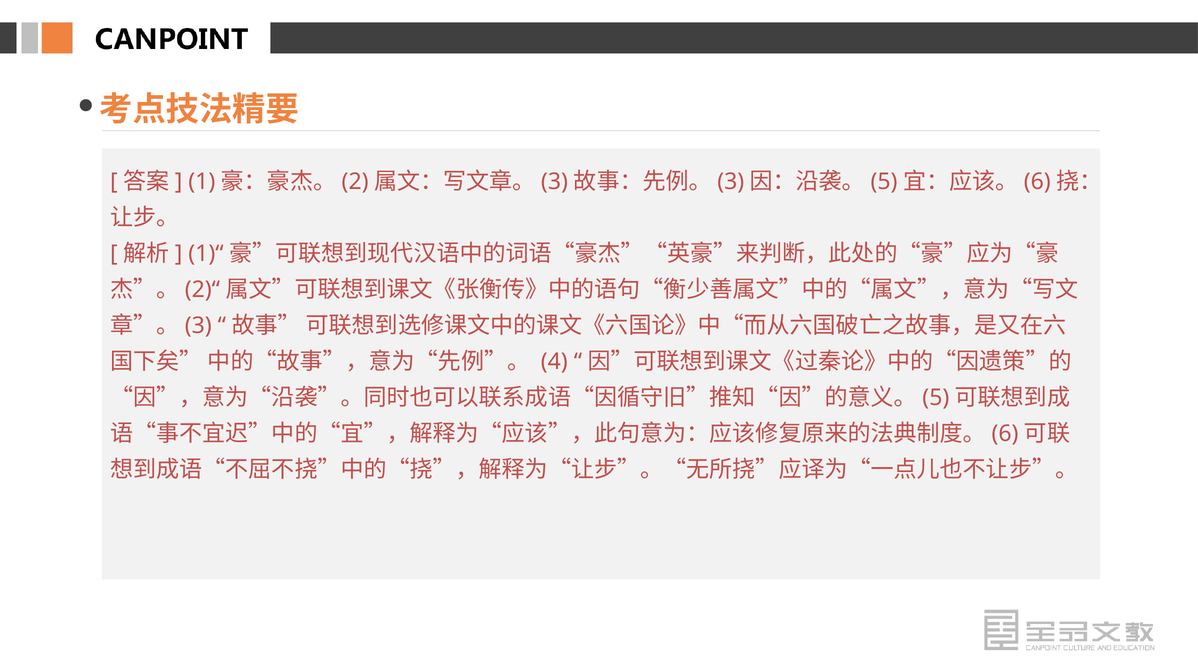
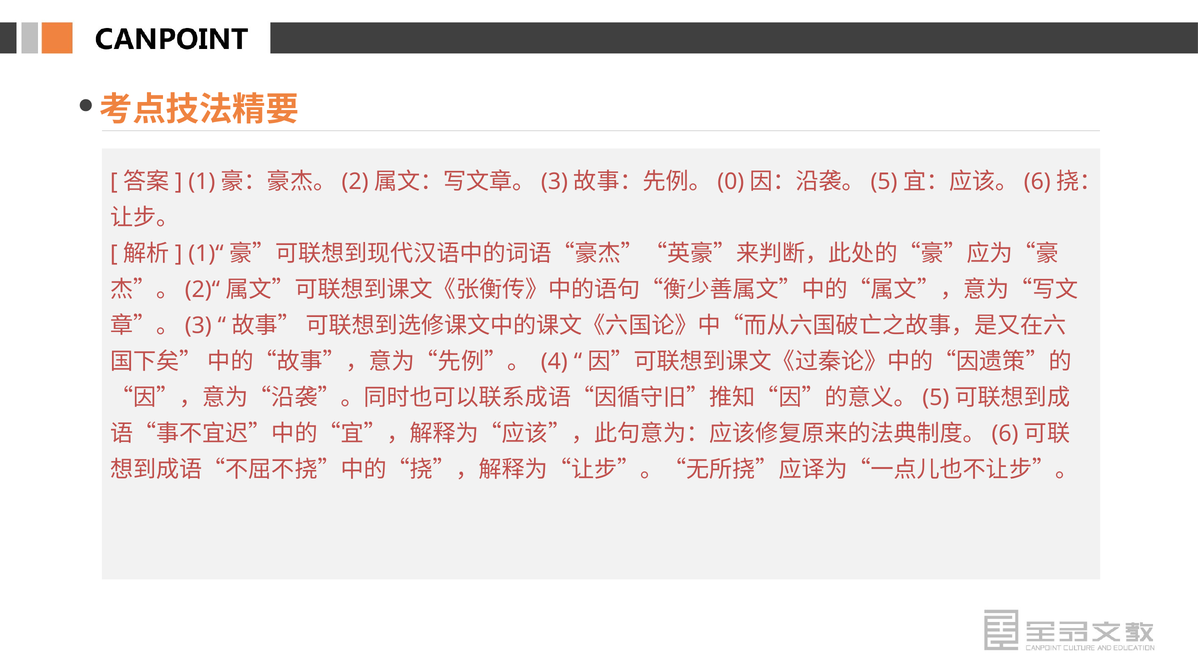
3: 3 -> 0 (731, 182)
